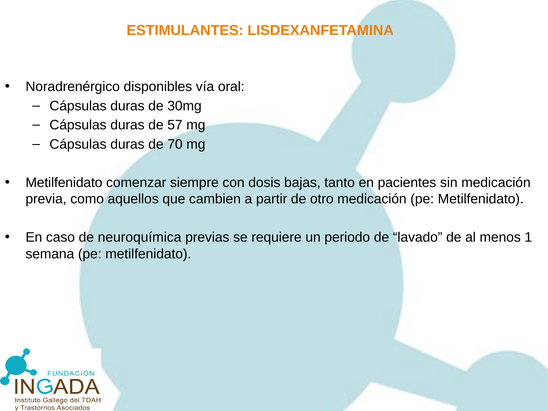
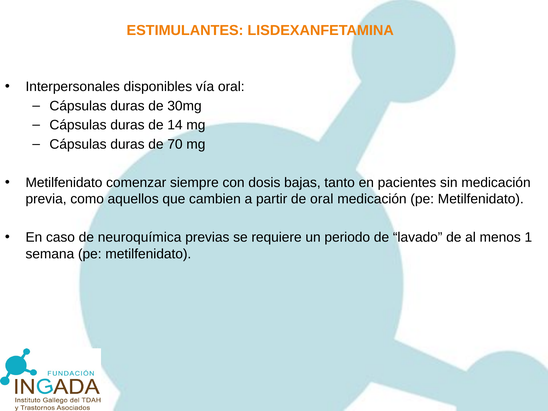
Noradrenérgico: Noradrenérgico -> Interpersonales (73, 87)
57: 57 -> 14 (175, 125)
de otro: otro -> oral (322, 199)
